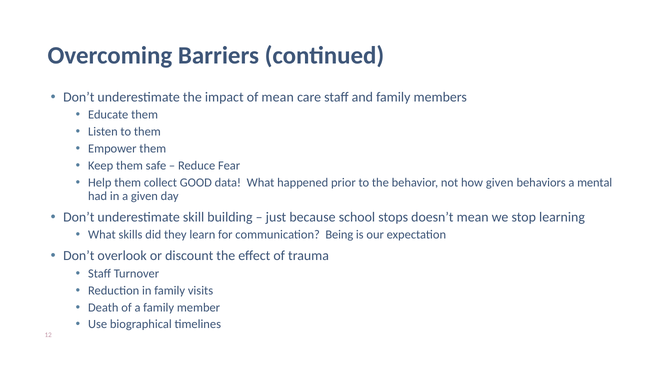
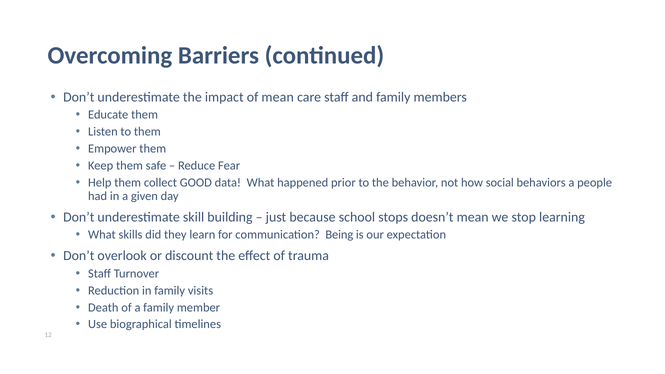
how given: given -> social (500, 182)
mental: mental -> people (595, 182)
